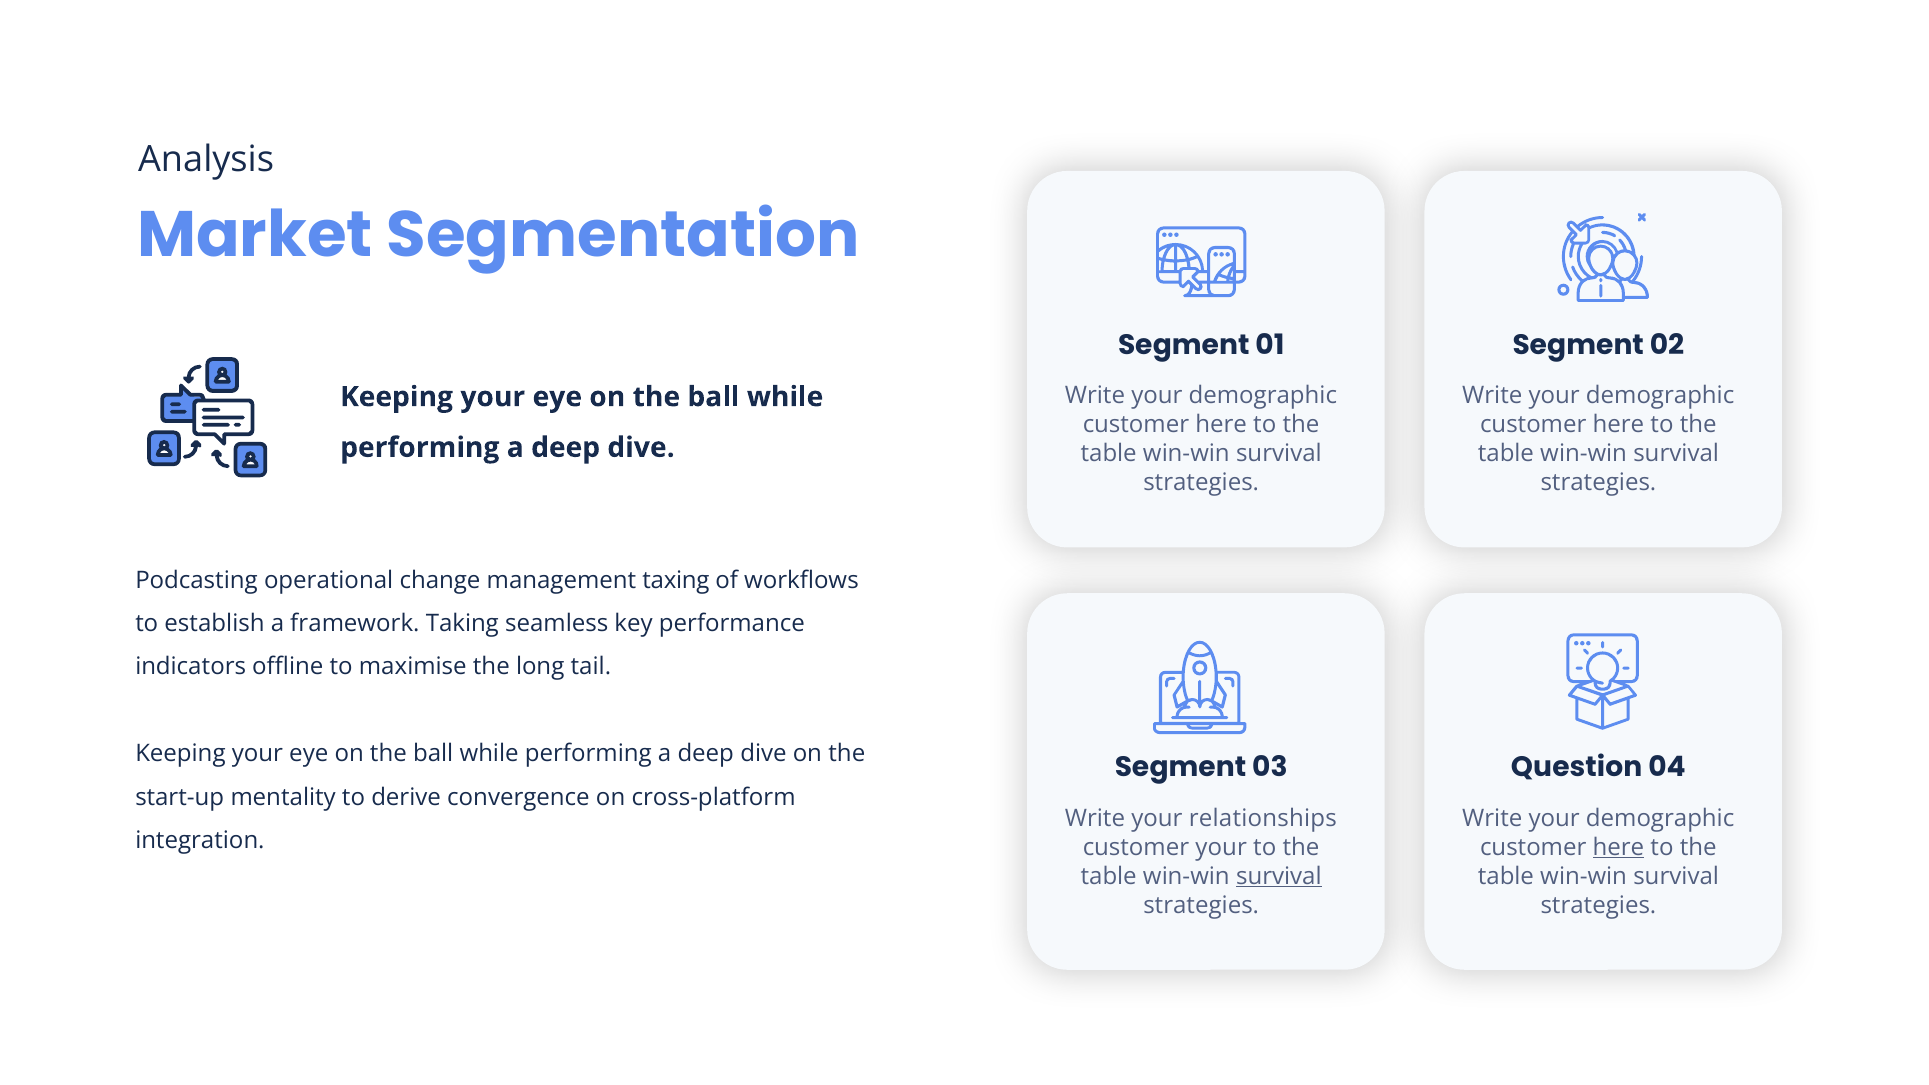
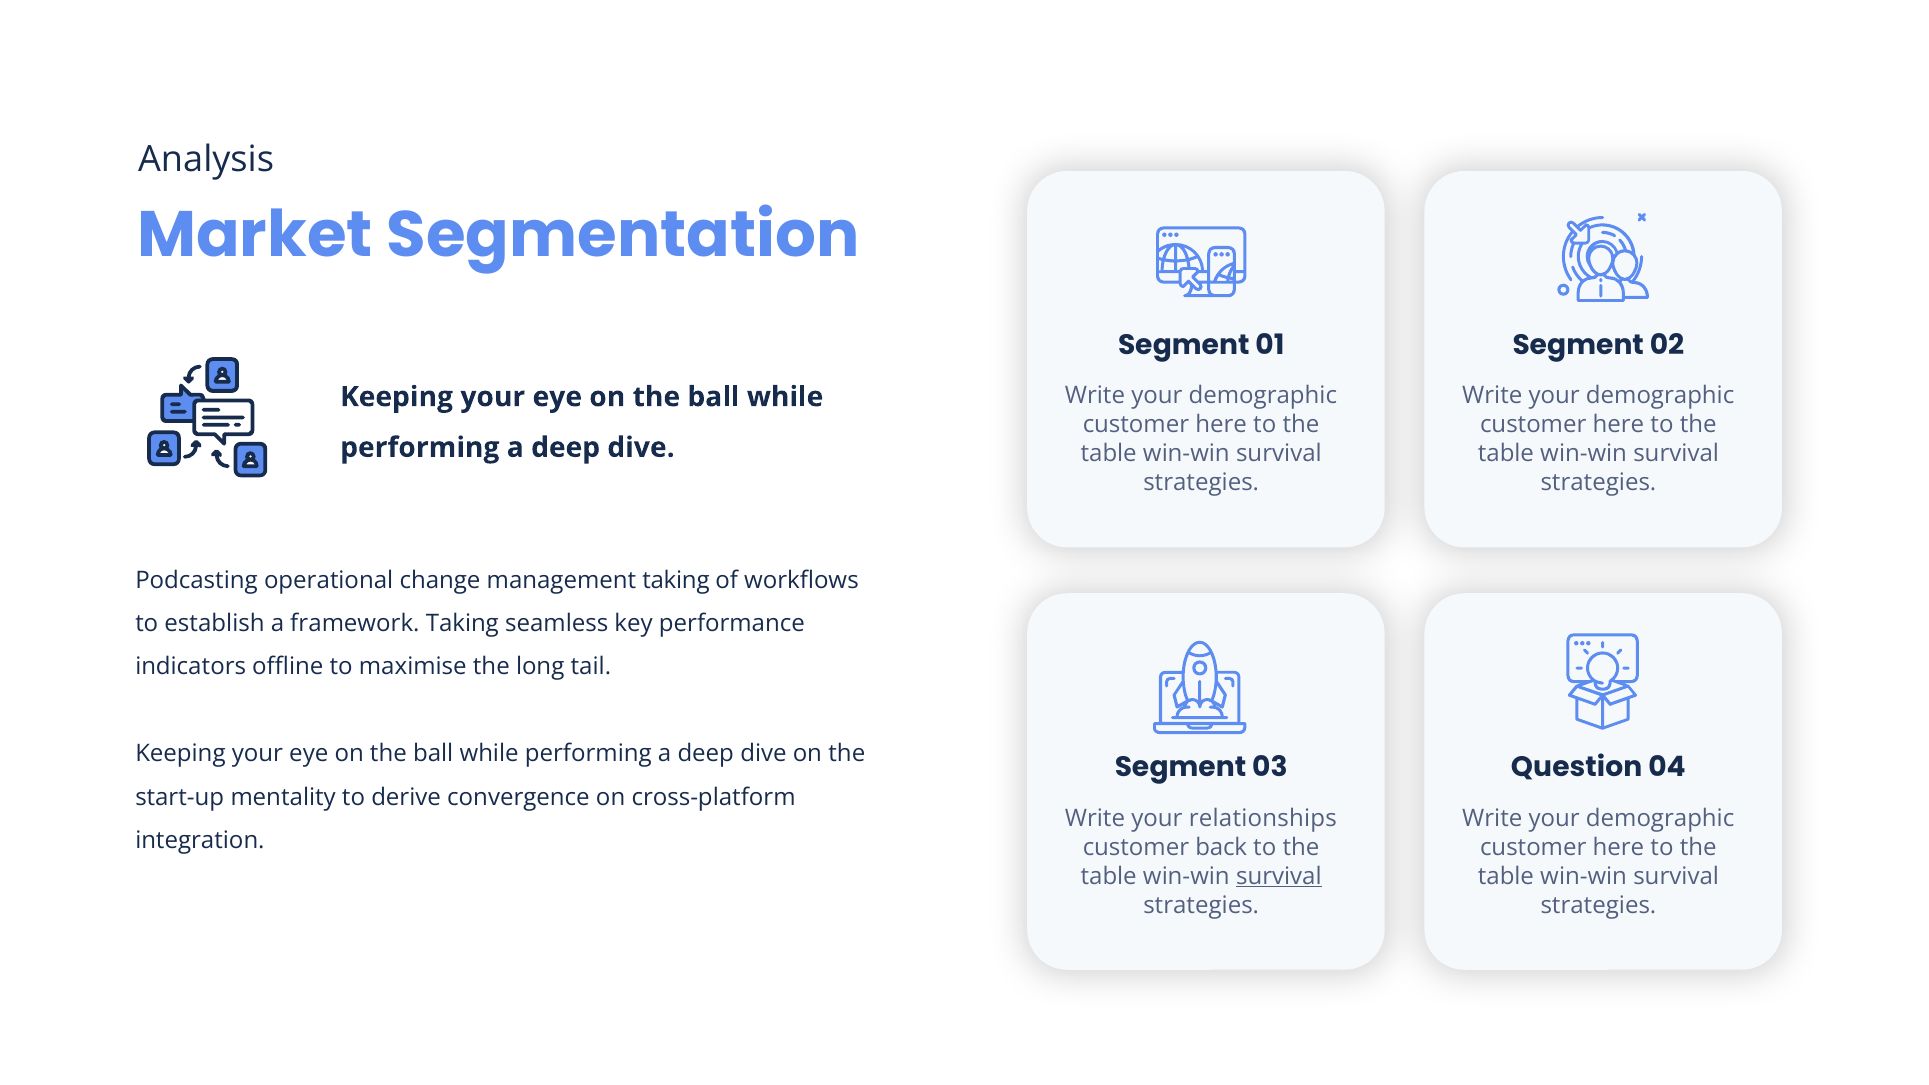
management taxing: taxing -> taking (676, 580)
customer your: your -> back (1221, 847)
here underline: present -> none (1618, 847)
